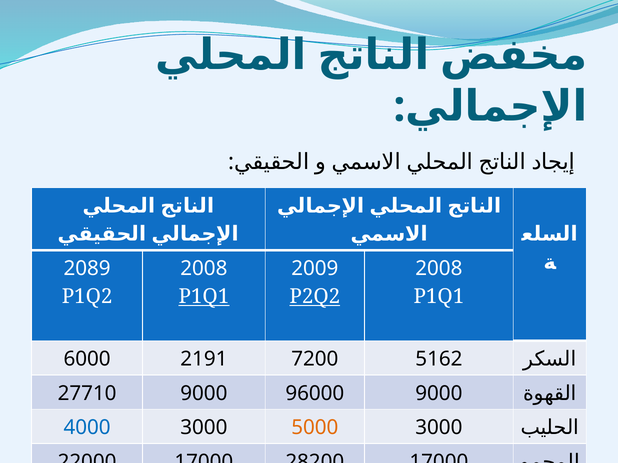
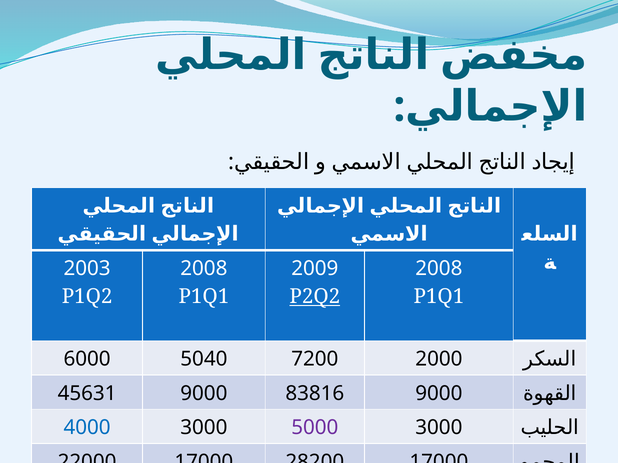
2089: 2089 -> 2003 (87, 269)
P1Q1 underline: present -> none (204, 297)
2191: 2191 -> 5040 (204, 359)
5162: 5162 -> 2000 (439, 359)
27710: 27710 -> 45631 (87, 394)
96000: 96000 -> 83816 (315, 394)
5000 colour: orange -> purple (315, 428)
